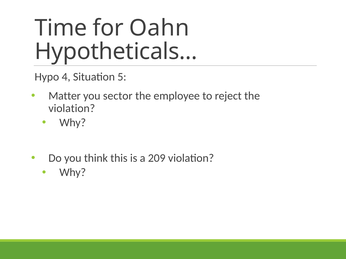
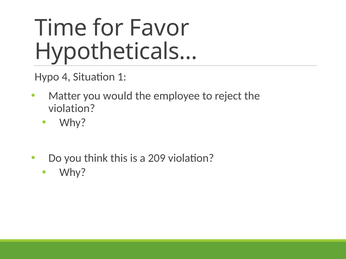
Oahn: Oahn -> Favor (159, 28)
5: 5 -> 1 (122, 77)
sector: sector -> would (118, 96)
